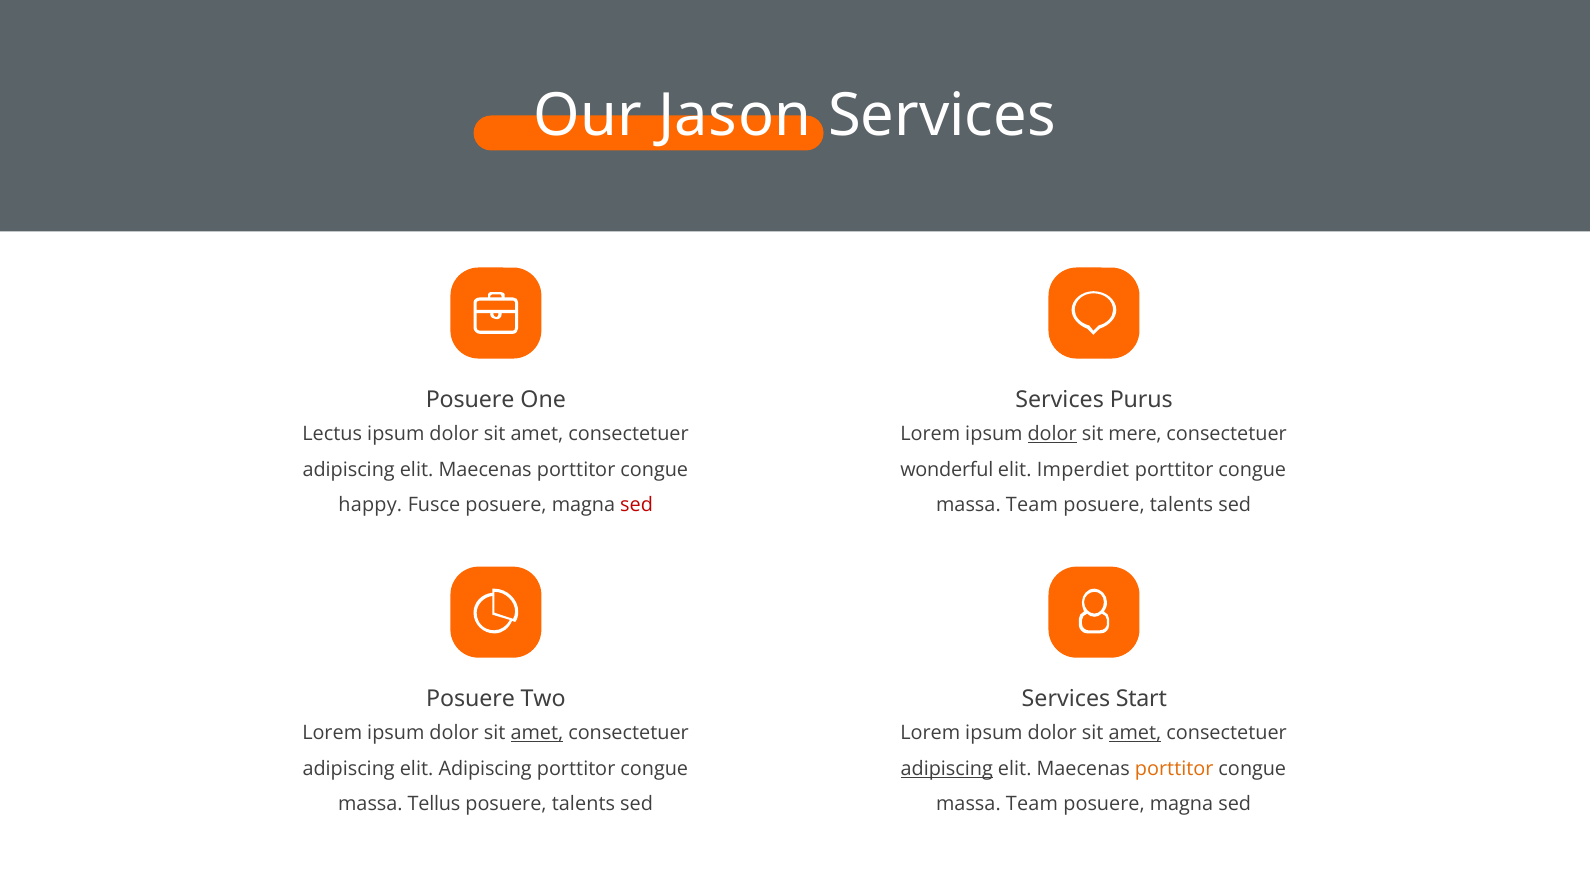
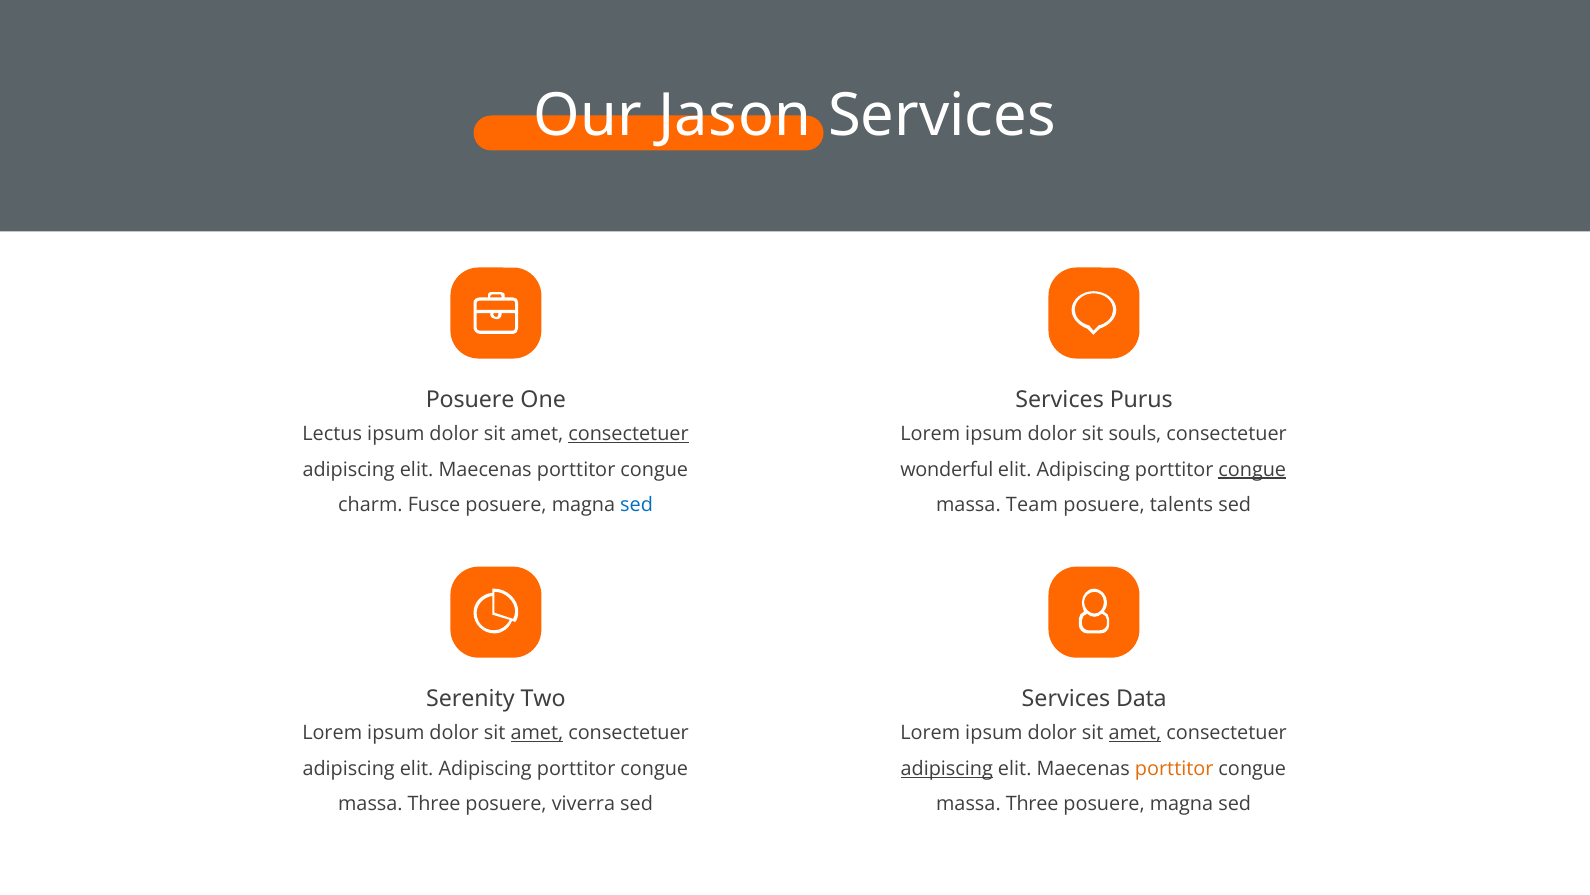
consectetuer underline: none -> present (629, 433)
dolor underline: present -> none (1052, 433)
mere: mere -> souls (1135, 433)
Imperdiet: Imperdiet -> Adipiscing (1083, 469)
congue underline: none -> present (1252, 469)
happy: happy -> charm (370, 505)
sed colour: red -> blue (637, 505)
Posuere: Posuere -> Serenity (471, 699)
Start: Start -> Data (1141, 699)
Tellus: Tellus -> Three (434, 804)
talents: talents -> viverra (583, 804)
Team: Team -> Three (1032, 804)
